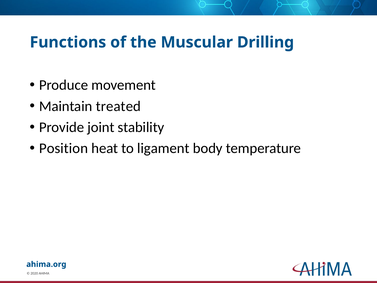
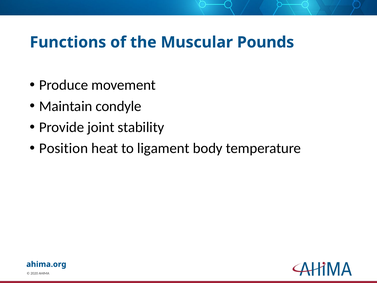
Drilling: Drilling -> Pounds (266, 42)
treated: treated -> condyle (119, 106)
